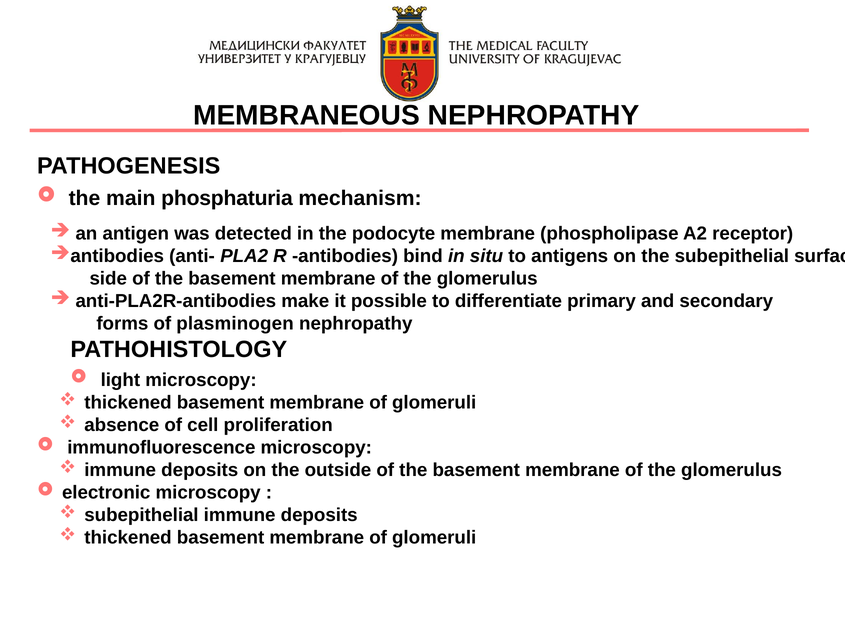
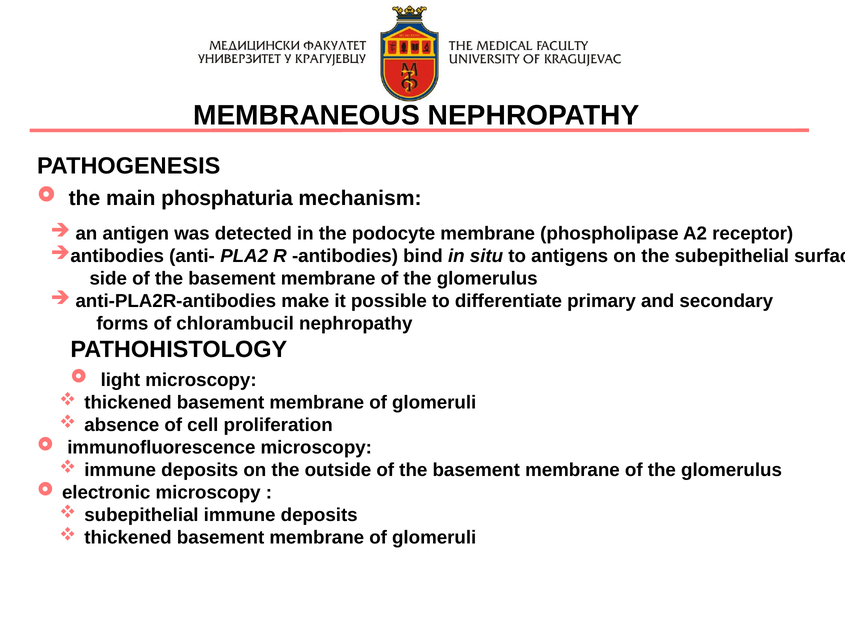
plasminogen: plasminogen -> chlorambucil (235, 323)
